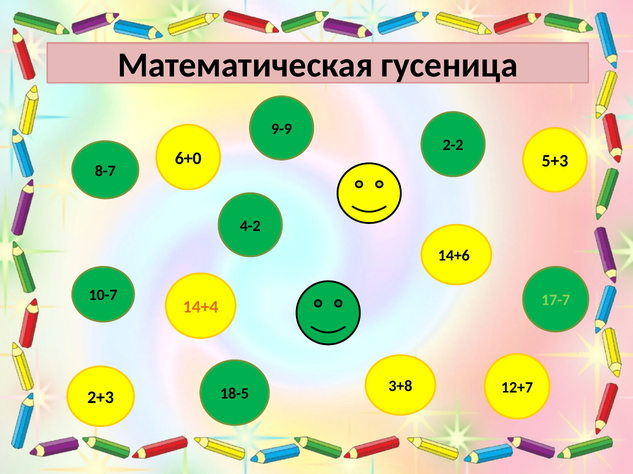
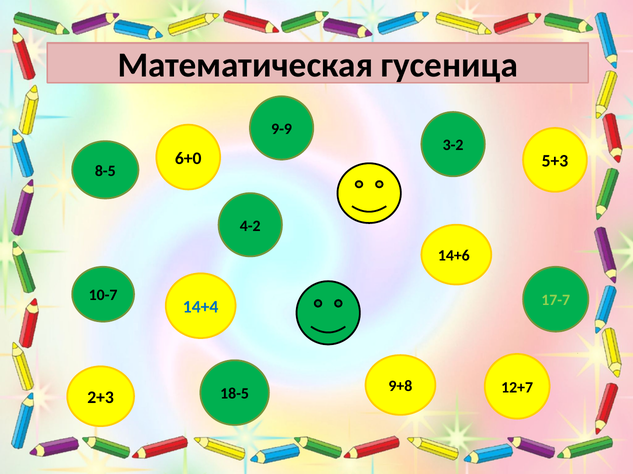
2-2: 2-2 -> 3-2 (453, 145)
8-7: 8-7 -> 8-5 (105, 171)
14+4 colour: orange -> blue (201, 307)
3+8: 3+8 -> 9+8 (400, 387)
